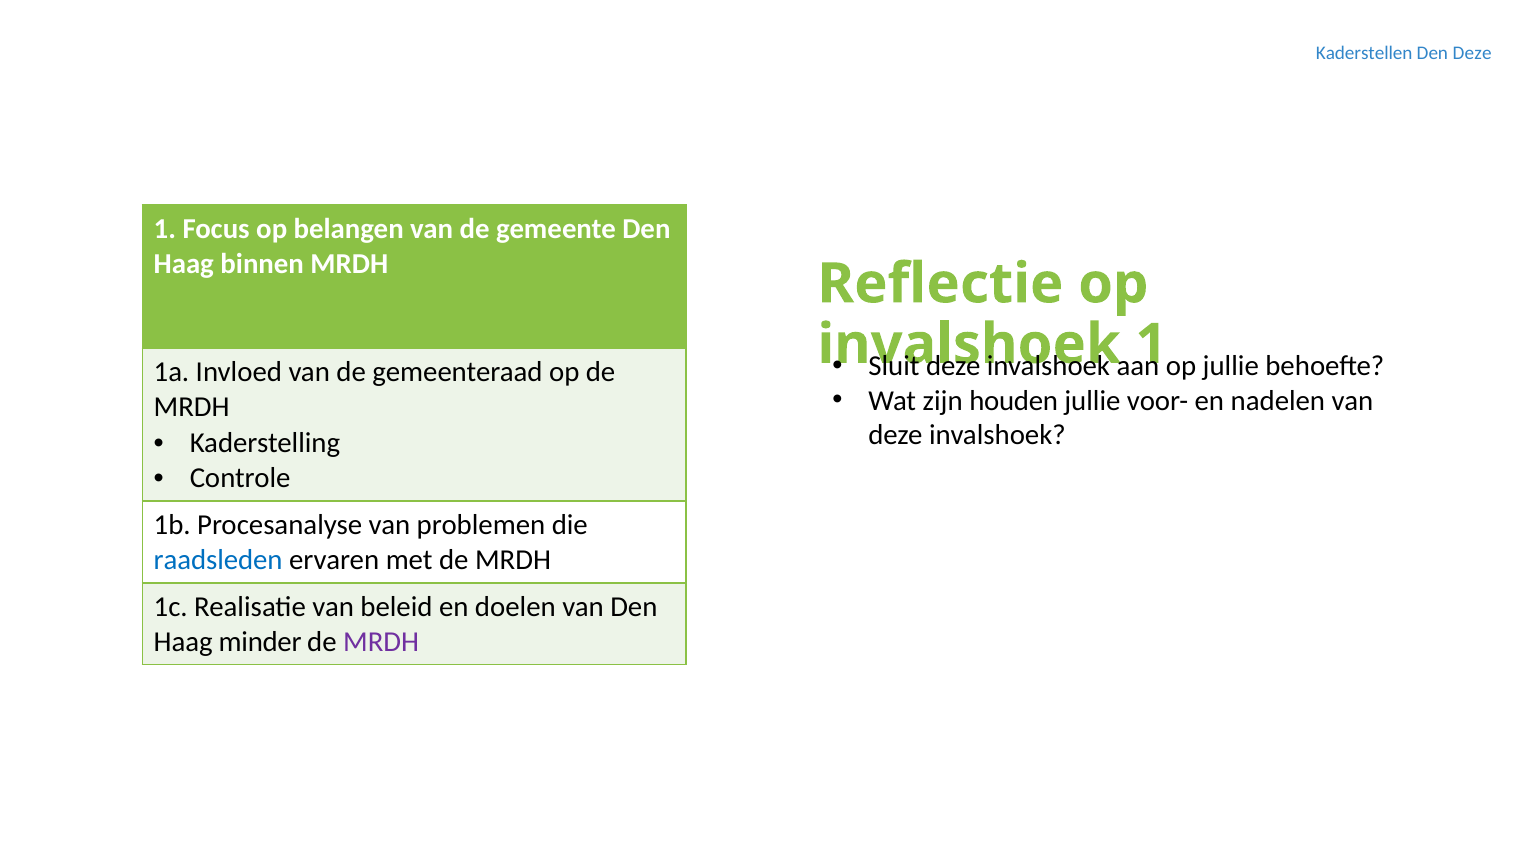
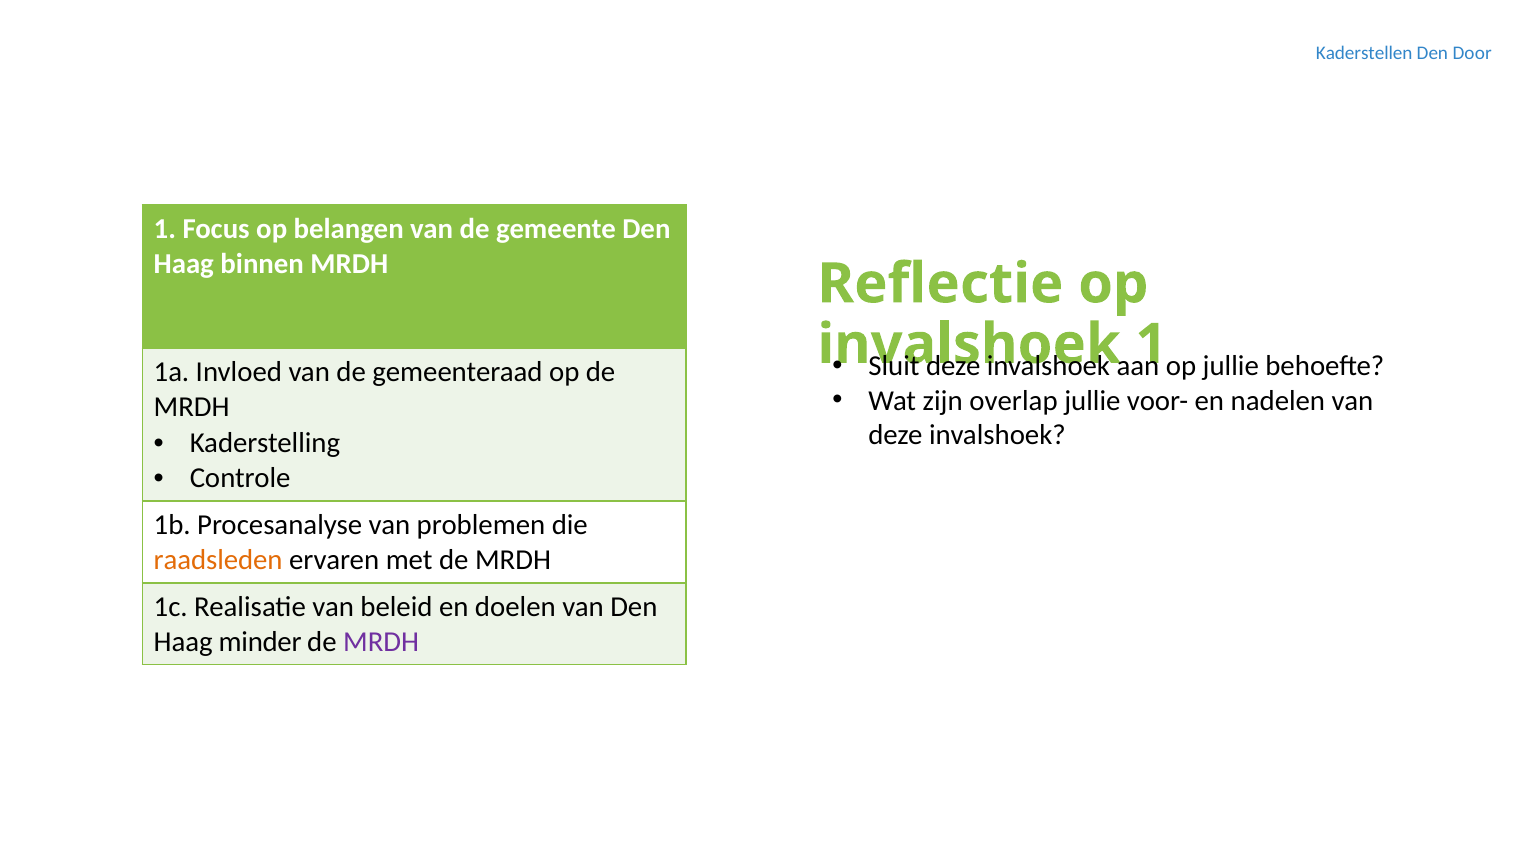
Den Deze: Deze -> Door (1472, 53)
houden: houden -> overlap (1014, 401)
raadsleden colour: blue -> orange (218, 560)
